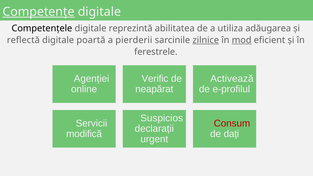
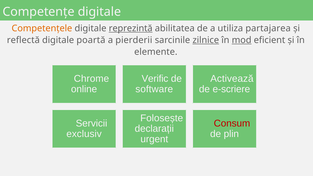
Competențe underline: present -> none (39, 12)
Competențele colour: black -> orange (42, 28)
reprezintă underline: none -> present (131, 28)
adăugarea: adăugarea -> partajarea (268, 28)
ferestrele: ferestrele -> elemente (156, 52)
Agenției: Agenției -> Chrome (91, 79)
neapărat: neapărat -> software (154, 89)
e-profilul: e-profilul -> e-scriere (231, 89)
Suspicios: Suspicios -> Folosește (162, 118)
modifică: modifică -> exclusiv (84, 134)
dați: dați -> plin (231, 134)
